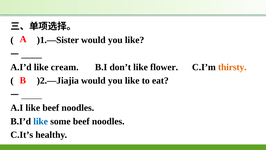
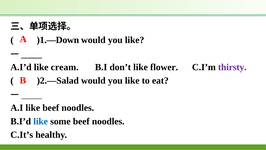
)1.—Sister: )1.—Sister -> )1.—Down (58, 40)
thirsty colour: orange -> purple (232, 67)
)2.—Jiajia: )2.—Jiajia -> )2.—Salad (58, 80)
